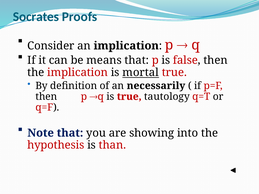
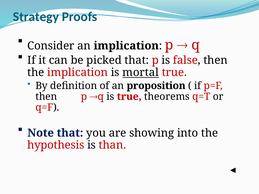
Socrates: Socrates -> Strategy (36, 17)
means: means -> picked (104, 60)
necessarily: necessarily -> proposition (156, 86)
tautology: tautology -> theorems (167, 97)
